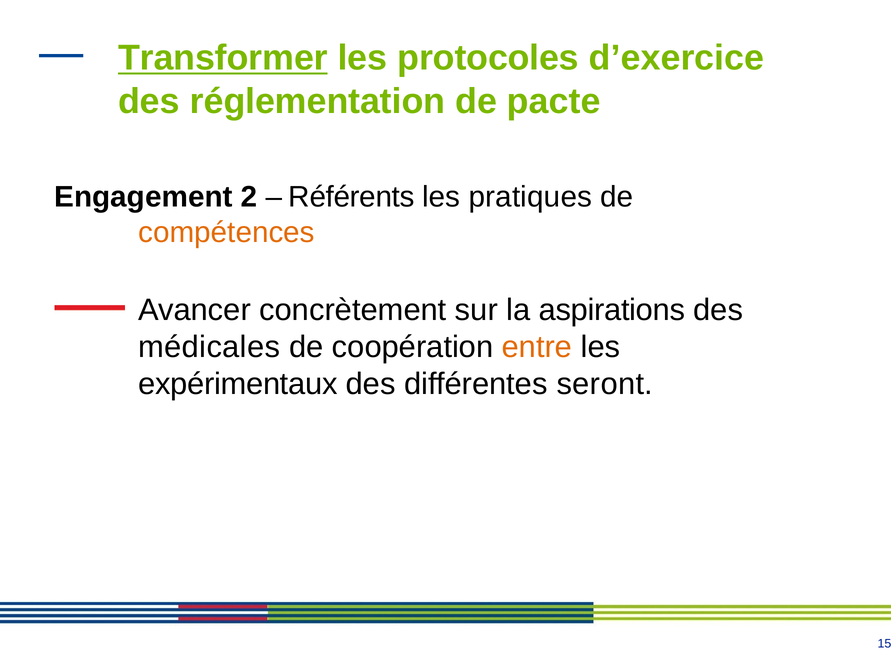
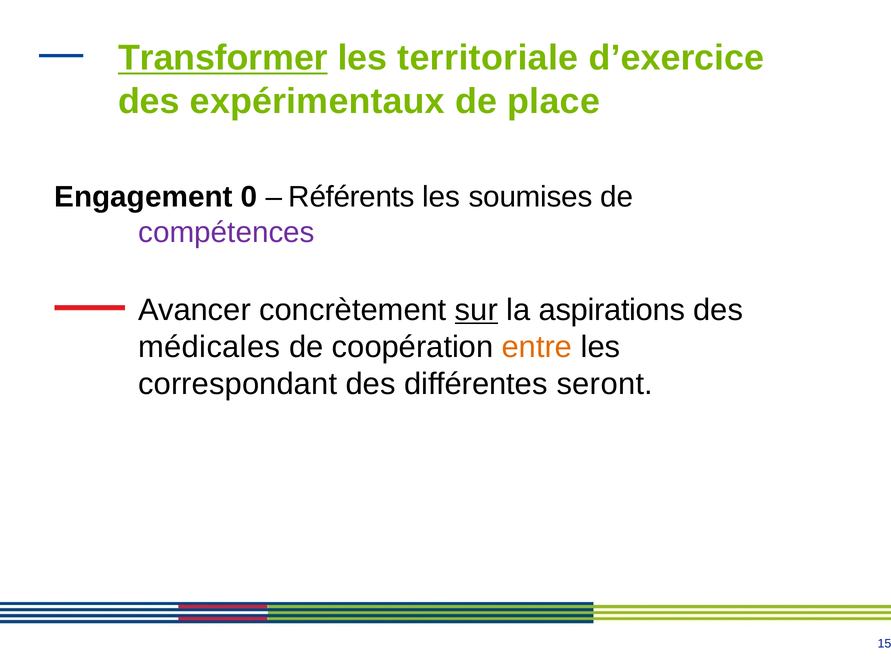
protocoles: protocoles -> territoriale (488, 58)
réglementation: réglementation -> expérimentaux (317, 101)
pacte: pacte -> place (554, 101)
2: 2 -> 0 (249, 197)
pratiques: pratiques -> soumises (531, 197)
compétences colour: orange -> purple (226, 233)
sur underline: none -> present (476, 310)
expérimentaux: expérimentaux -> correspondant (238, 384)
